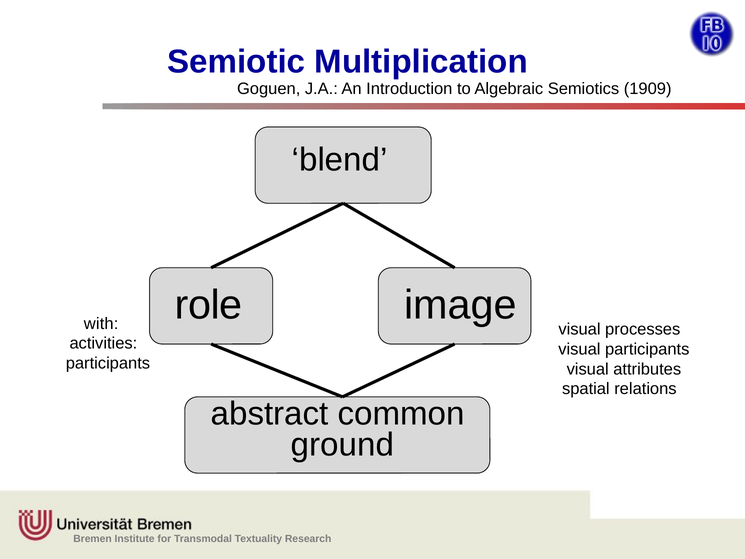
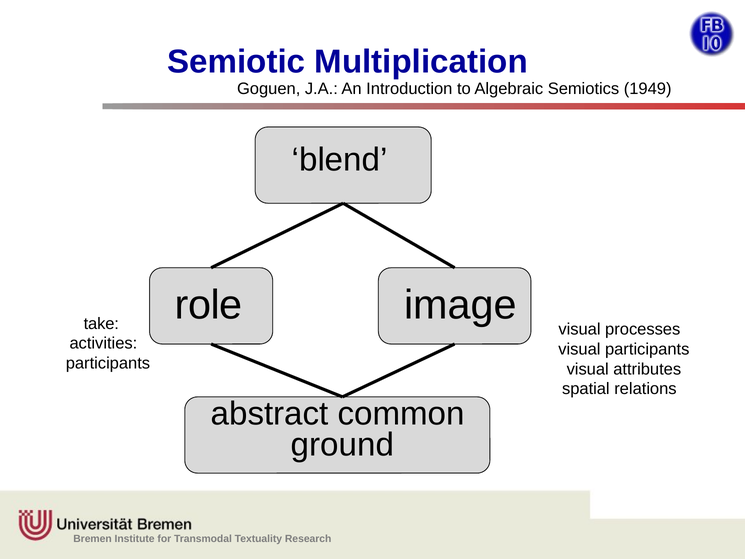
1909: 1909 -> 1949 (648, 89)
with: with -> take (101, 323)
